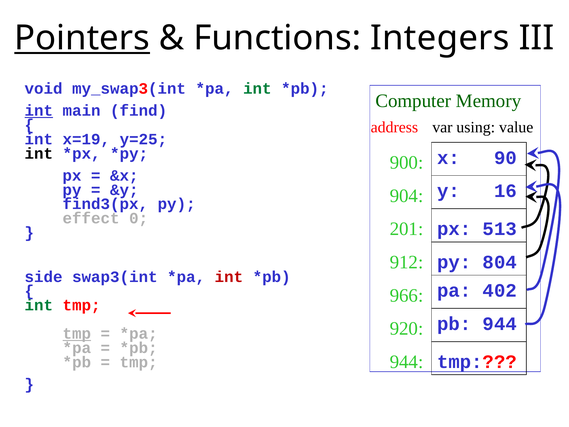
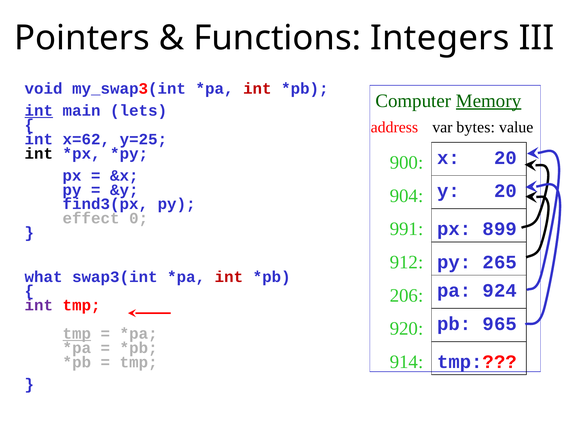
Pointers underline: present -> none (82, 38)
int colour: green -> red (257, 89)
Memory underline: none -> present (489, 101)
find: find -> lets (139, 111)
using: using -> bytes (476, 127)
x=19: x=19 -> x=62 (86, 139)
x 90: 90 -> 20 (505, 158)
y 16: 16 -> 20 (505, 191)
201: 201 -> 991 (407, 229)
513: 513 -> 899 (500, 229)
804: 804 -> 265 (500, 262)
side: side -> what (44, 277)
402: 402 -> 924 (500, 291)
966: 966 -> 206 (407, 295)
int colour: green -> purple (39, 305)
pb 944: 944 -> 965 (500, 324)
944: 944 -> 914 (407, 362)
